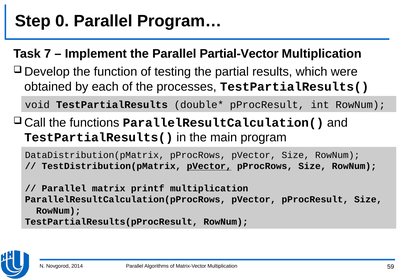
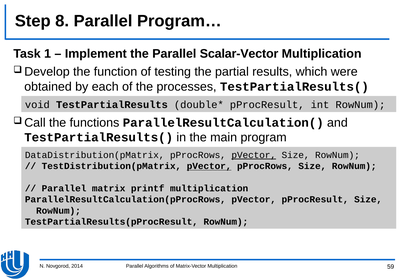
0: 0 -> 8 (62, 21)
7: 7 -> 1 (48, 54)
Partial-Vector: Partial-Vector -> Scalar-Vector (239, 54)
pVector underline: none -> present (254, 155)
